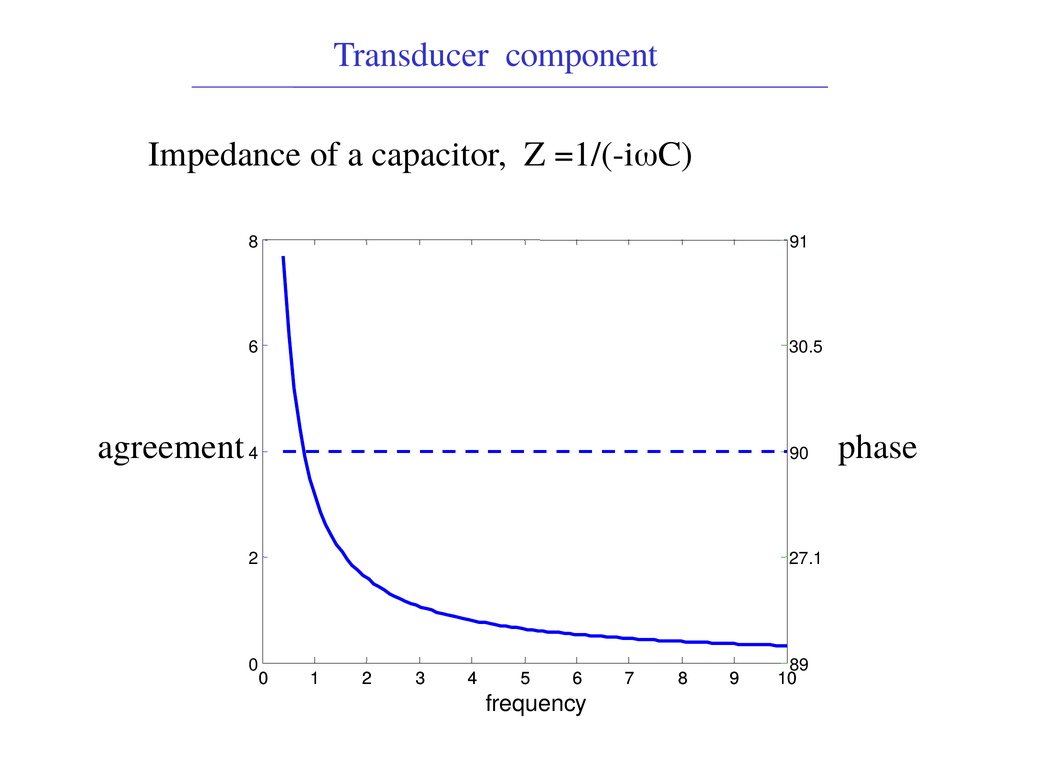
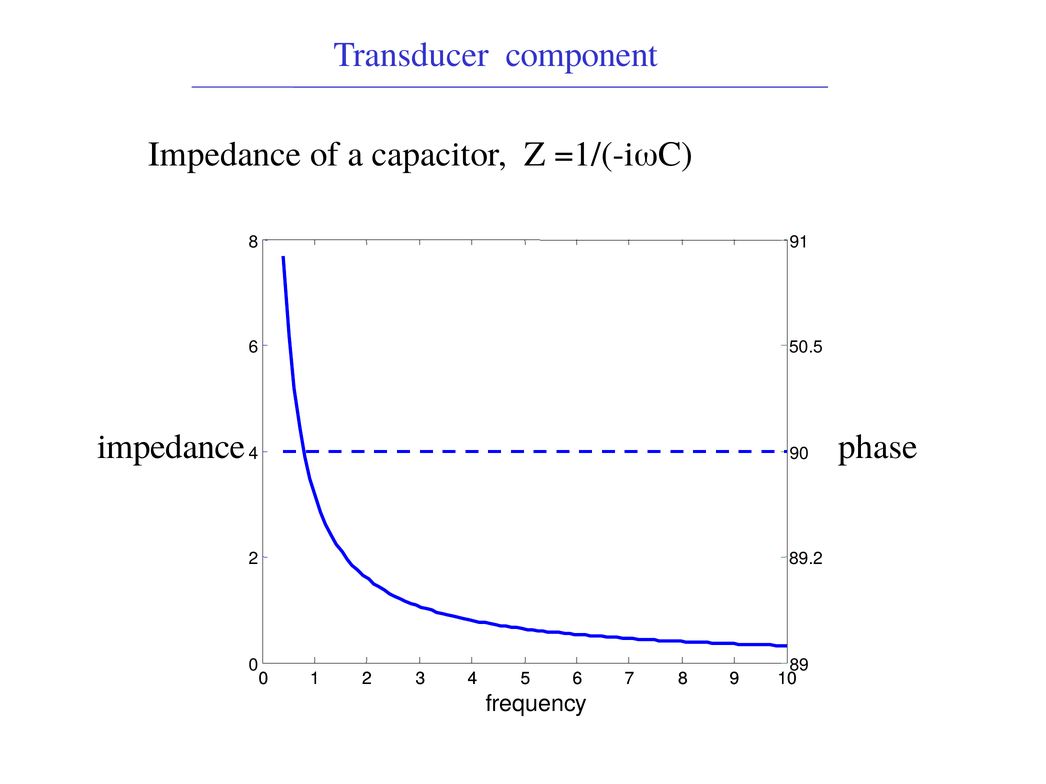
30.5: 30.5 -> 50.5 (806, 347)
agreement: agreement -> impedance (171, 447)
27.1: 27.1 -> 89.2 (806, 559)
